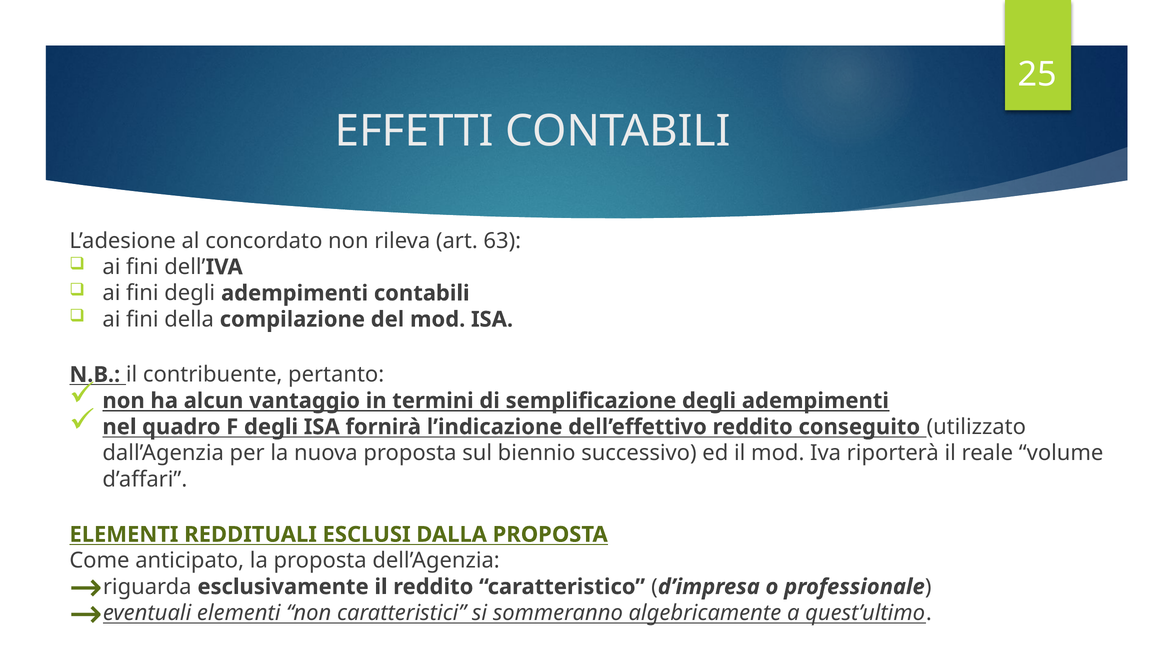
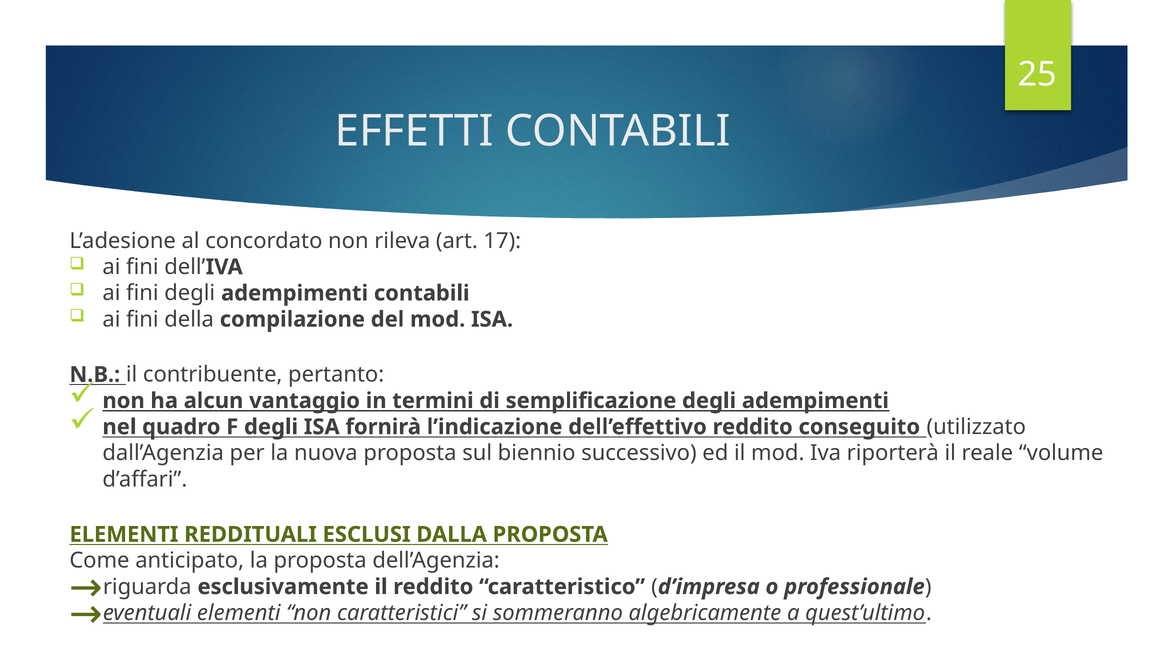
63: 63 -> 17 (502, 241)
